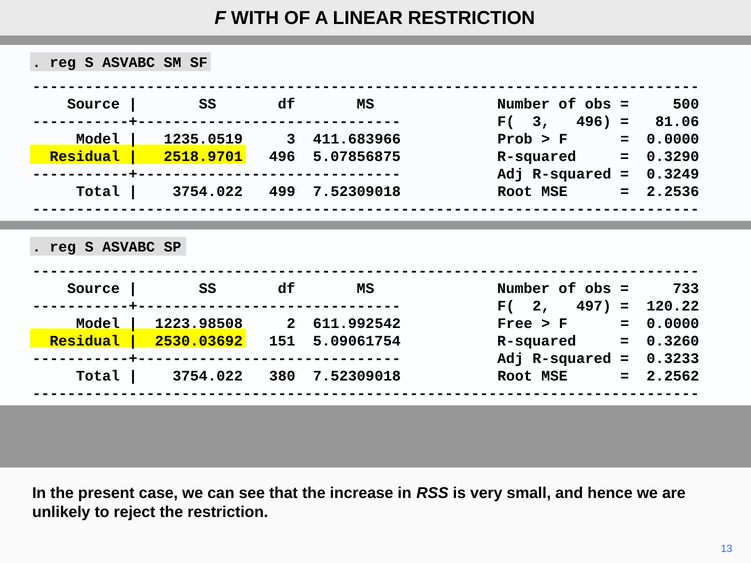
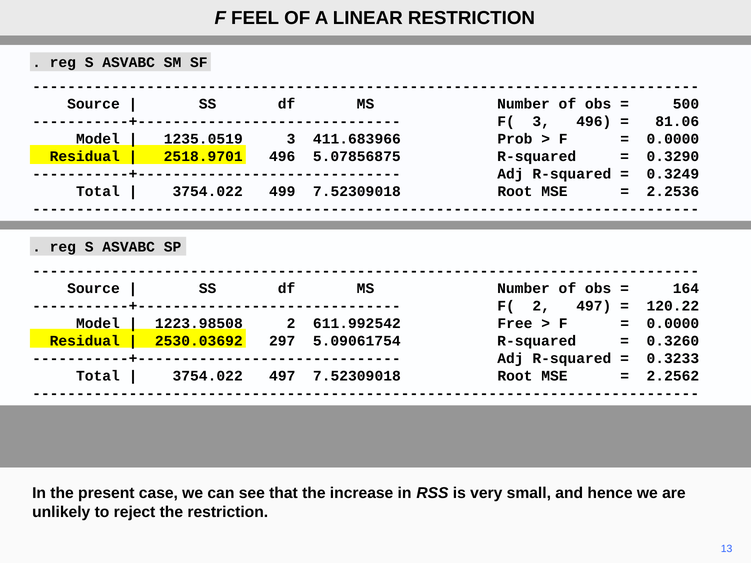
WITH: WITH -> FEEL (255, 18)
733: 733 -> 164 (686, 289)
151: 151 -> 297 (282, 341)
3754.022 380: 380 -> 497 (282, 376)
